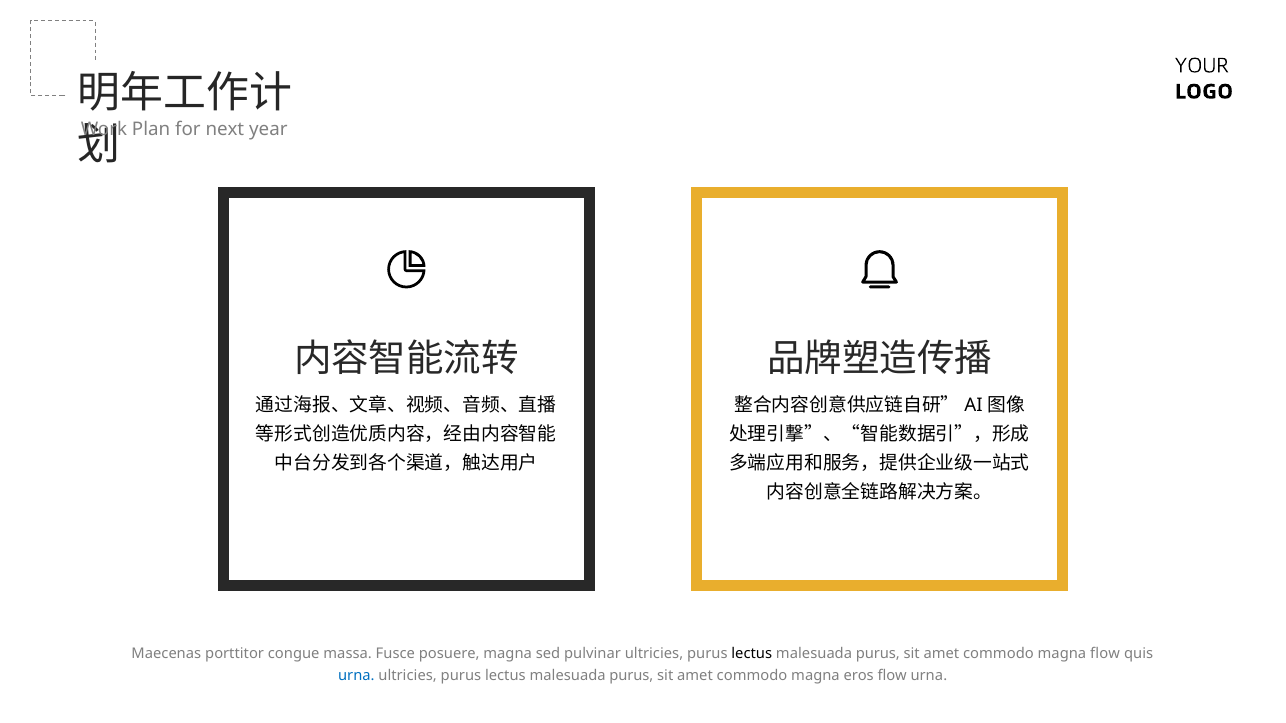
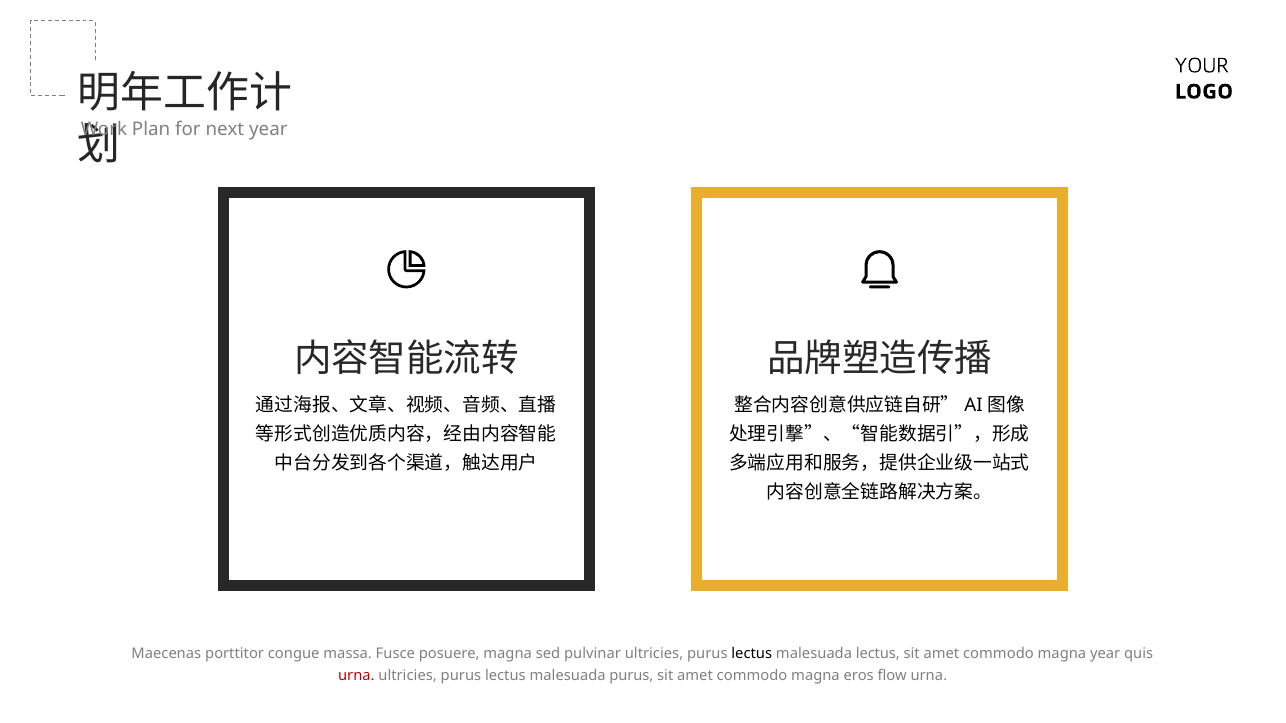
purus: purus -> lectus (878, 653)
magna flow: flow -> year (1105, 653)
urna colour: blue -> red (356, 676)
